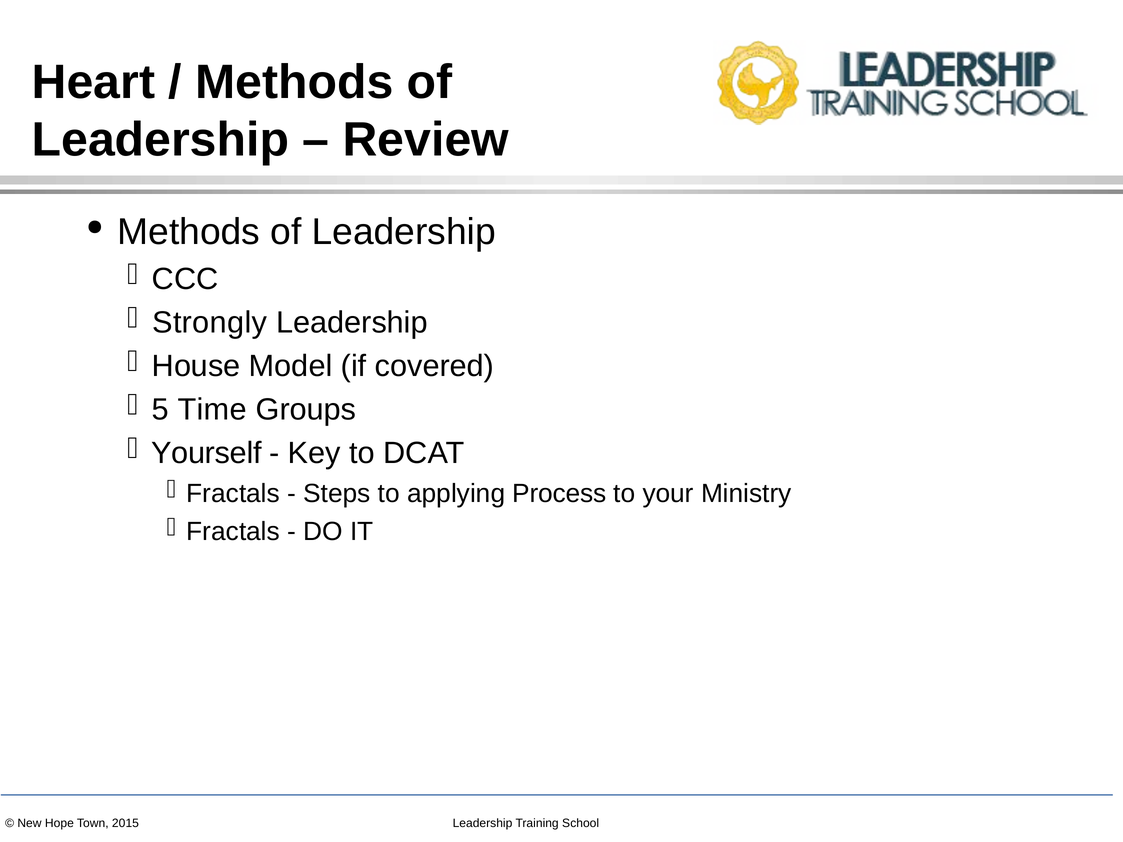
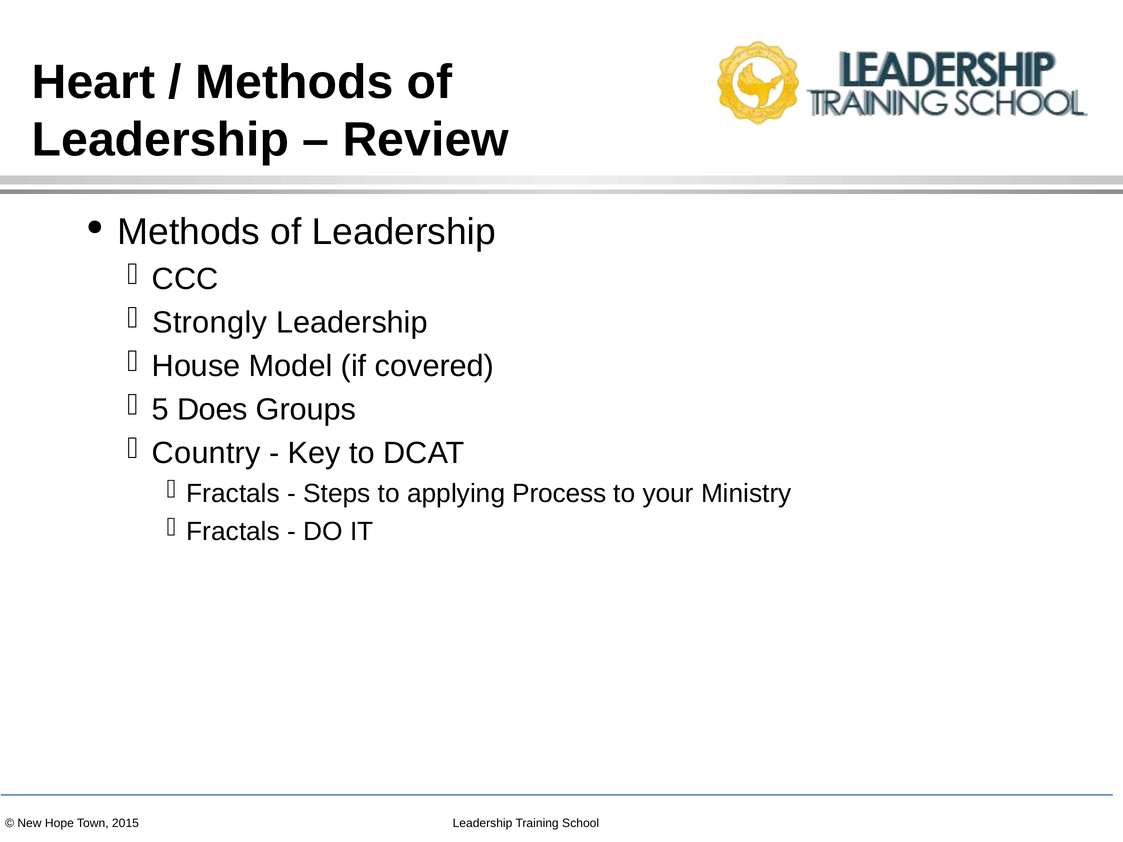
Time: Time -> Does (212, 410)
Yourself: Yourself -> Country (206, 453)
